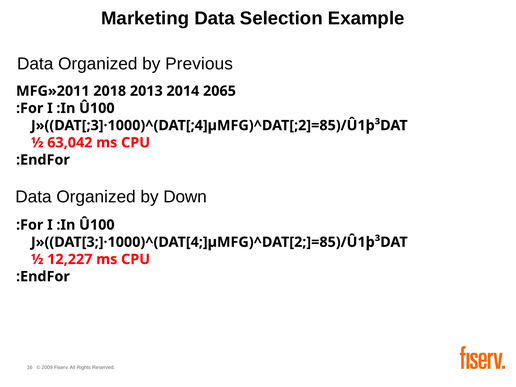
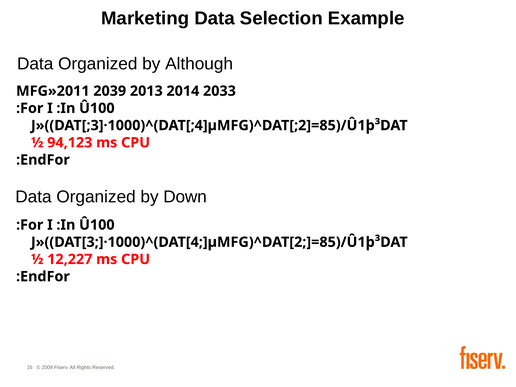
Previous: Previous -> Although (199, 64)
2018: 2018 -> 2039 (110, 91)
2065: 2065 -> 2033 (219, 91)
63,042: 63,042 -> 94,123 (70, 143)
